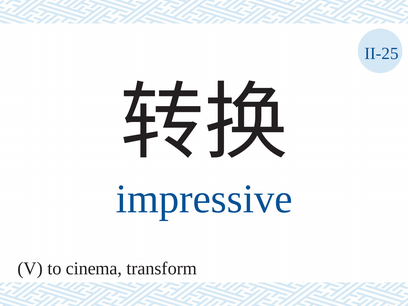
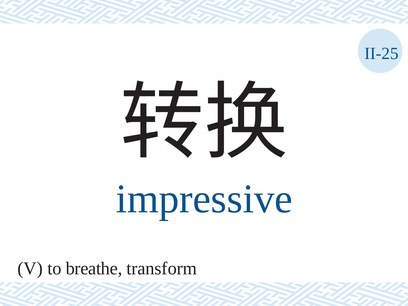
cinema: cinema -> breathe (94, 268)
